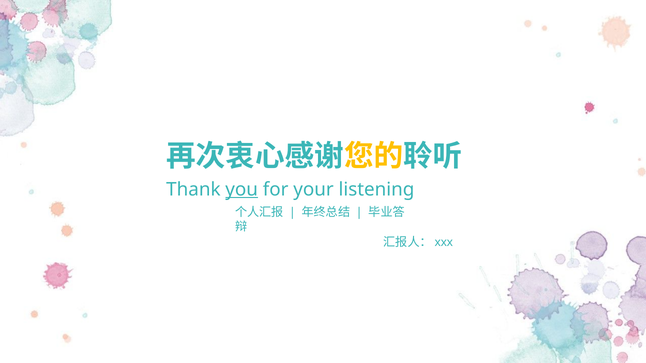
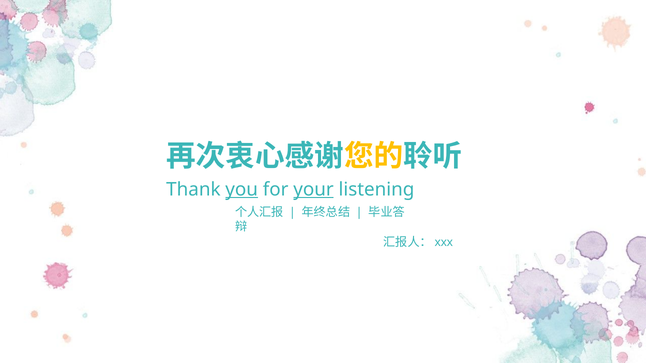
your underline: none -> present (314, 190)
